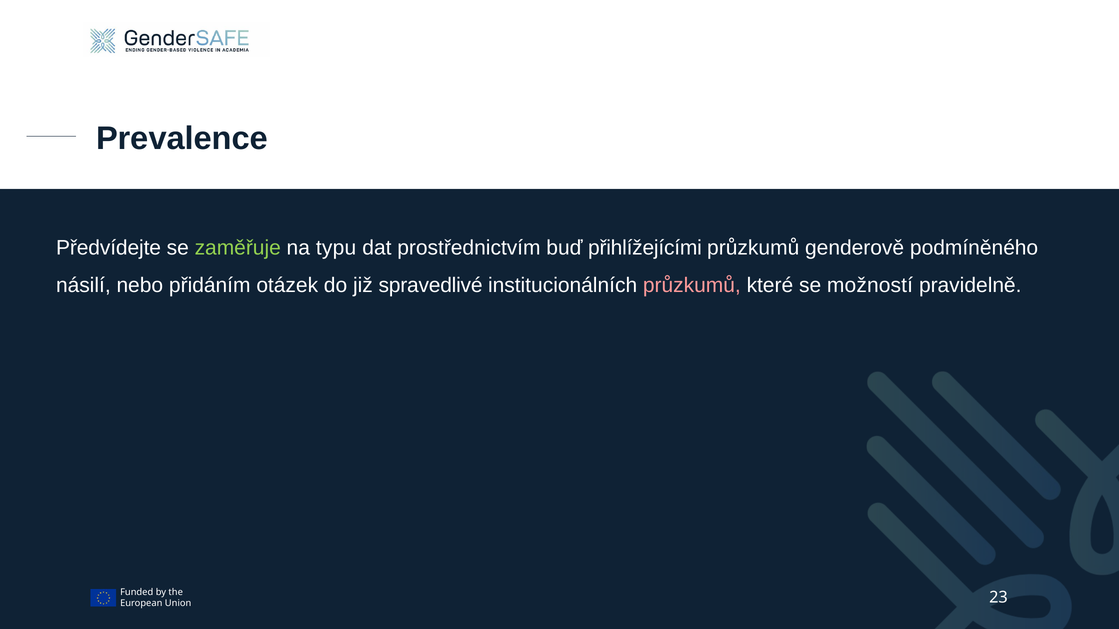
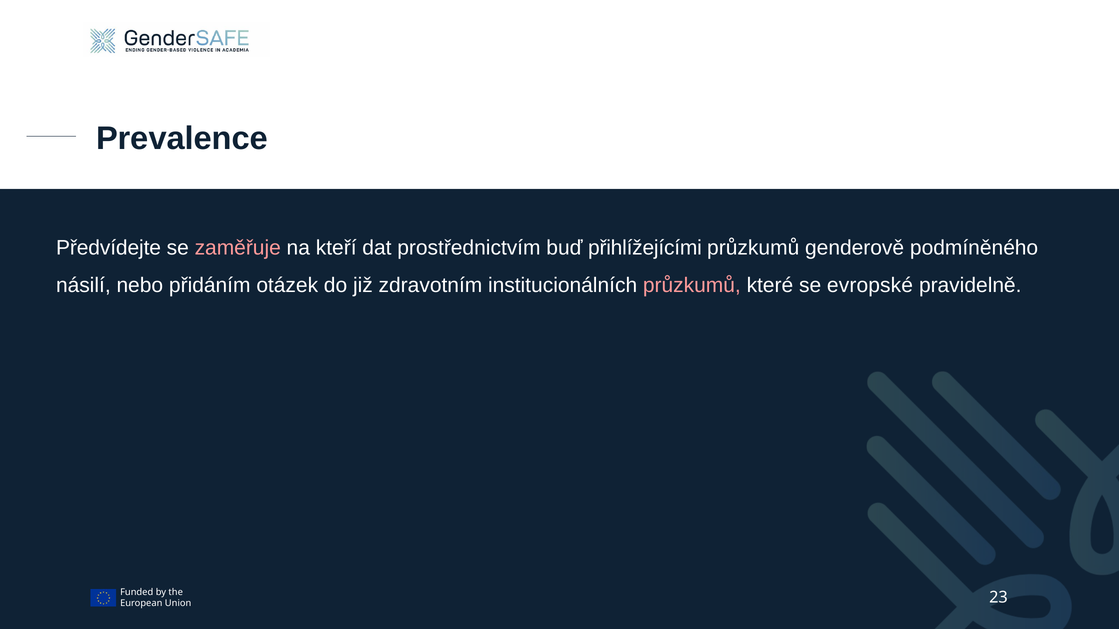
zaměřuje colour: light green -> pink (238, 248)
typu: typu -> kteří (336, 248)
spravedlivé: spravedlivé -> zdravotním (430, 286)
možností: možností -> evropské (870, 286)
